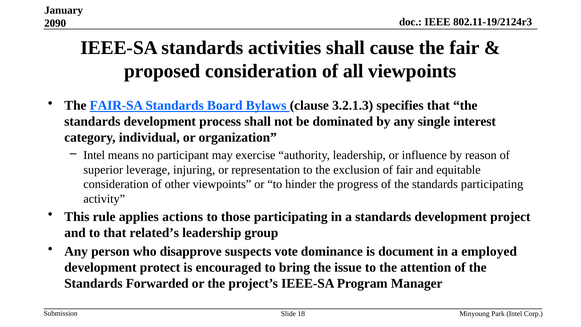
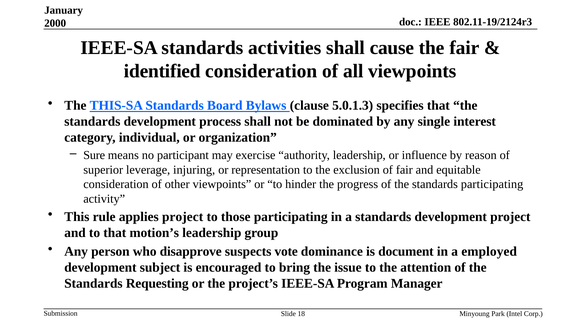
2090: 2090 -> 2000 (55, 23)
proposed: proposed -> identified (162, 71)
FAIR-SA: FAIR-SA -> THIS-SA (116, 106)
3.2.1.3: 3.2.1.3 -> 5.0.1.3 (353, 106)
Intel: Intel -> Sure (94, 155)
applies actions: actions -> project (183, 217)
related’s: related’s -> motion’s (154, 233)
protect: protect -> subject (160, 267)
Forwarded: Forwarded -> Requesting (157, 283)
